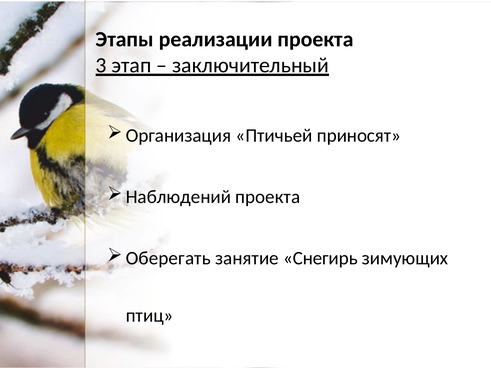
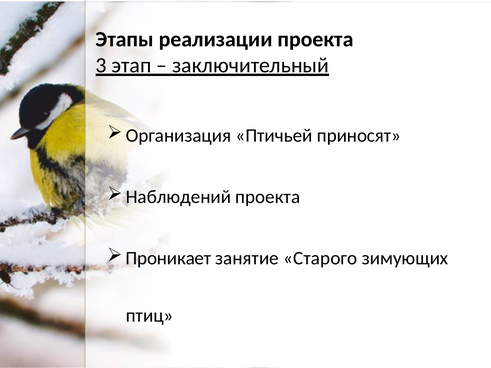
Оберегать: Оберегать -> Проникает (168, 258)
Снегирь: Снегирь -> Старого (320, 258)
